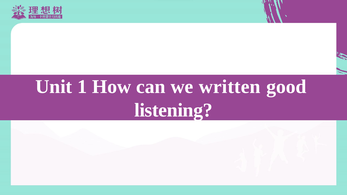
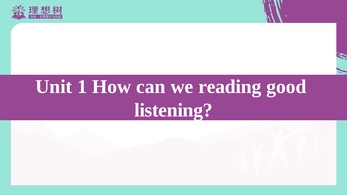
written: written -> reading (230, 87)
